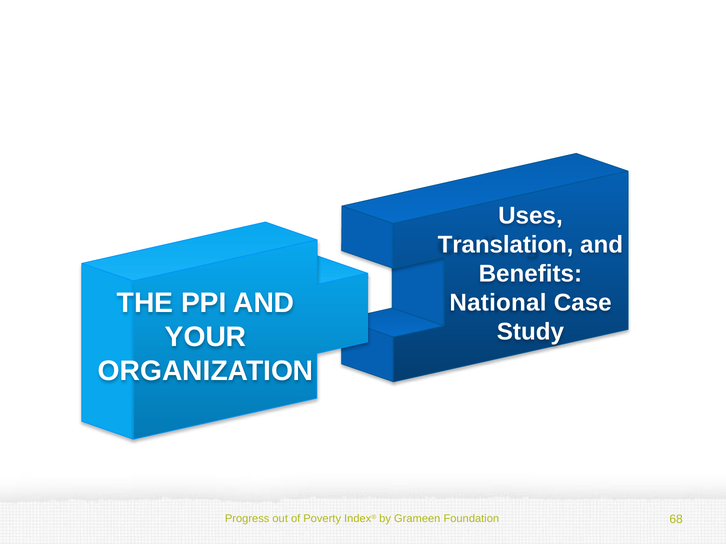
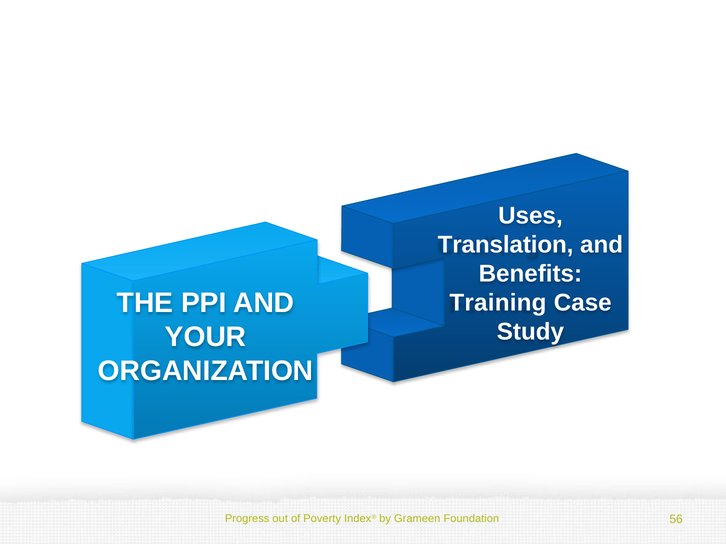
National: National -> Training (498, 303)
68: 68 -> 56 (676, 520)
